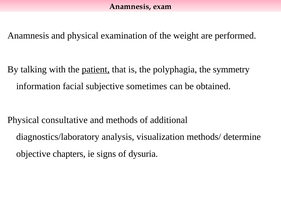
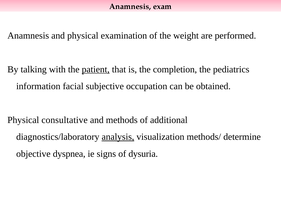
polyphagia: polyphagia -> completion (175, 69)
symmetry: symmetry -> pediatrics (231, 69)
sometimes: sometimes -> occupation (147, 86)
analysis underline: none -> present (118, 137)
chapters: chapters -> dyspnea (69, 154)
